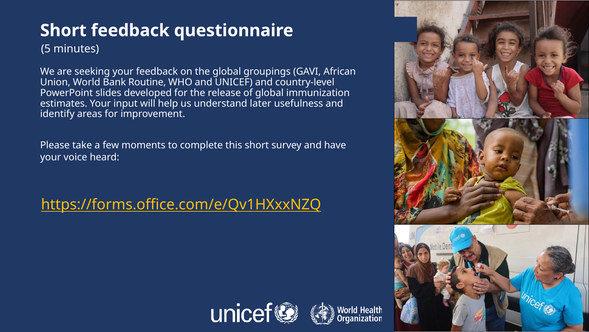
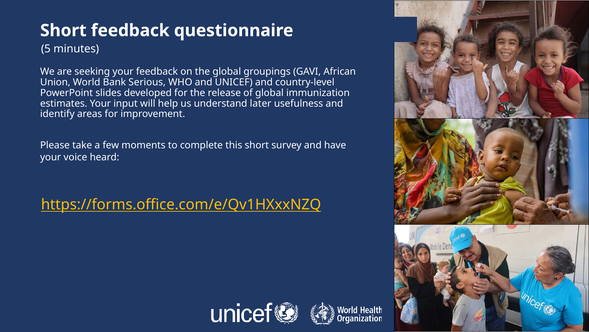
Routine: Routine -> Serious (147, 82)
